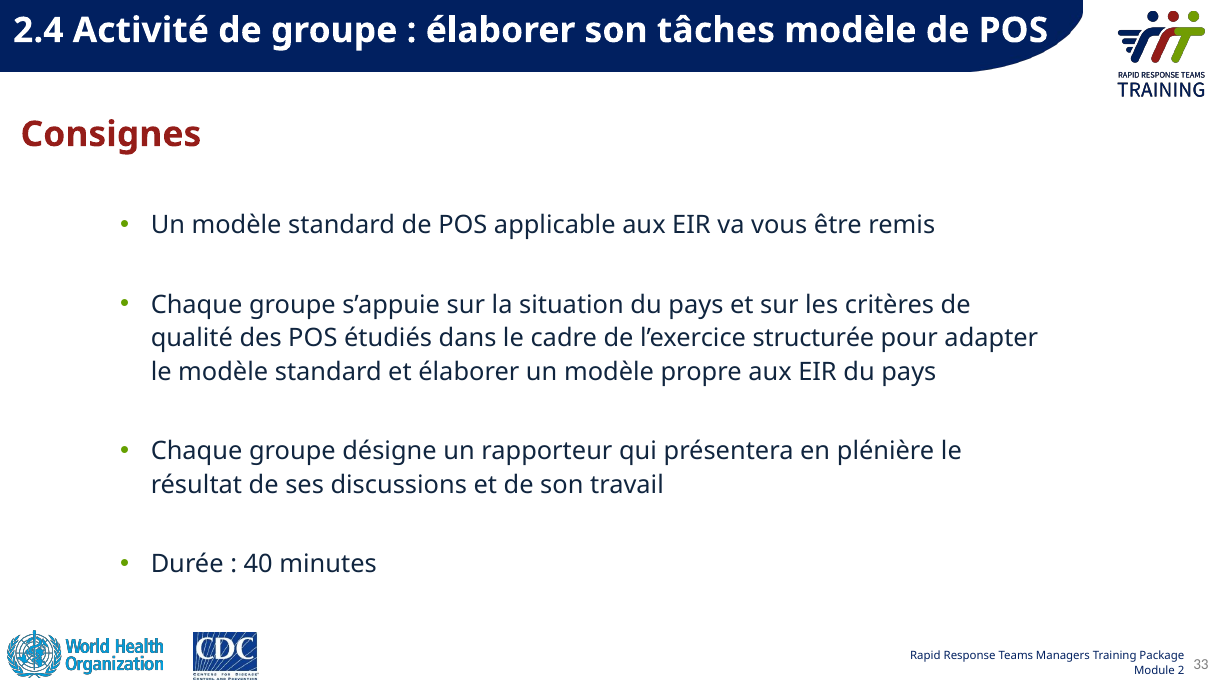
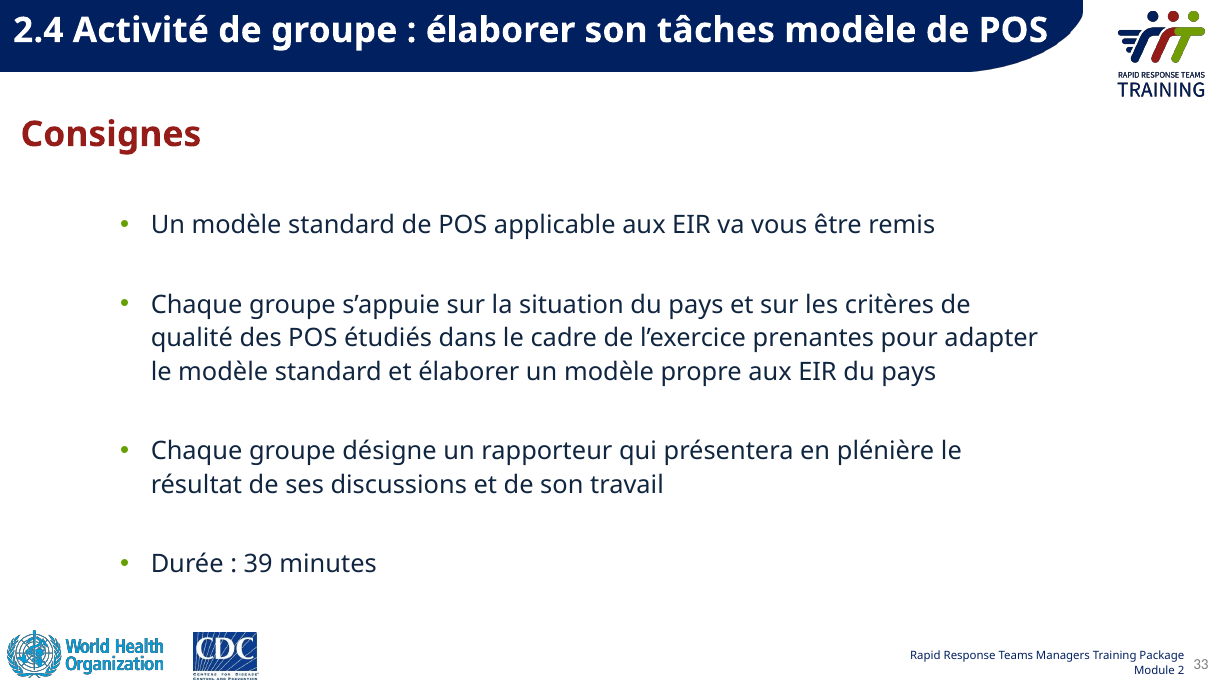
structurée: structurée -> prenantes (813, 338)
40: 40 -> 39 (258, 565)
